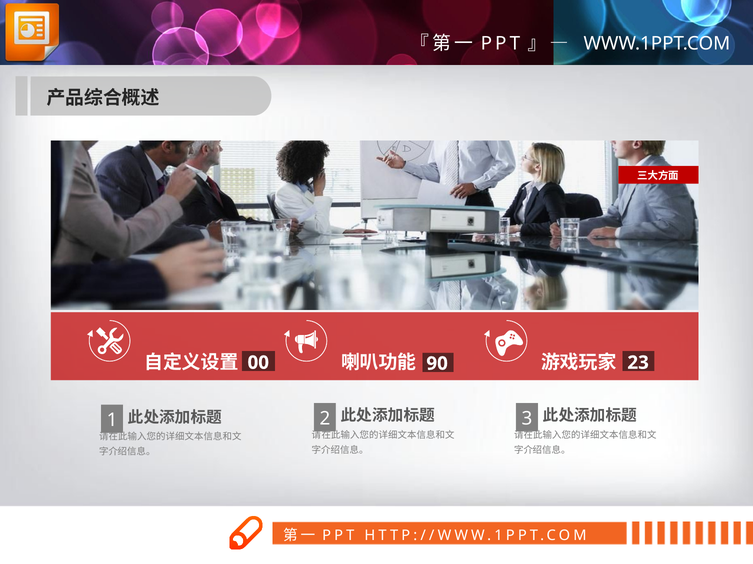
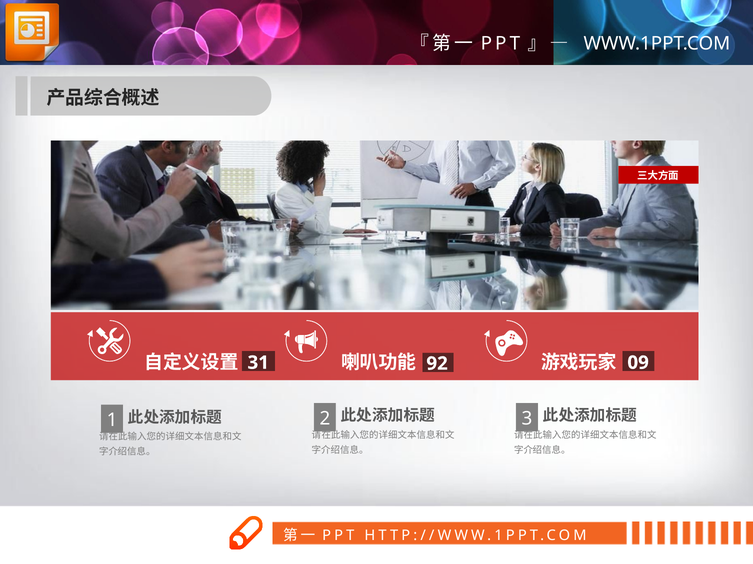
00: 00 -> 31 (258, 363)
90: 90 -> 92 (437, 364)
23: 23 -> 09 (638, 363)
